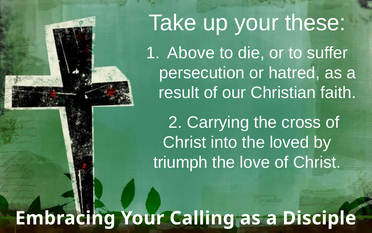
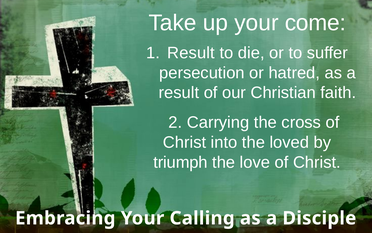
these: these -> come (315, 23)
Above: Above -> Result (191, 53)
